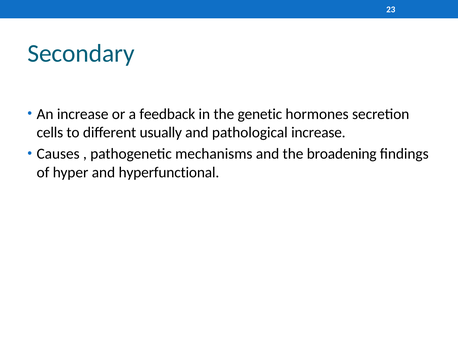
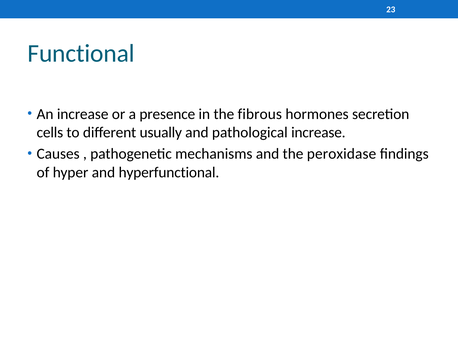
Secondary: Secondary -> Functional (81, 53)
feedback: feedback -> presence (167, 114)
genetic: genetic -> fibrous (260, 114)
broadening: broadening -> peroxidase (342, 154)
